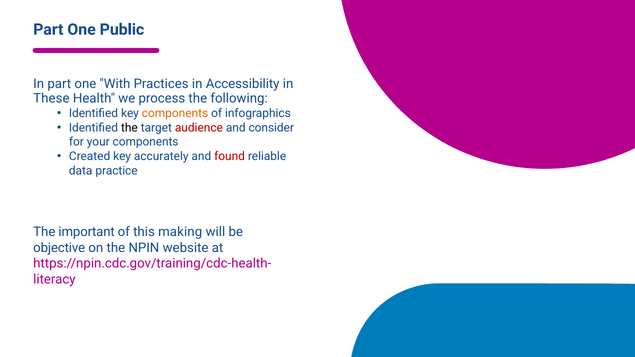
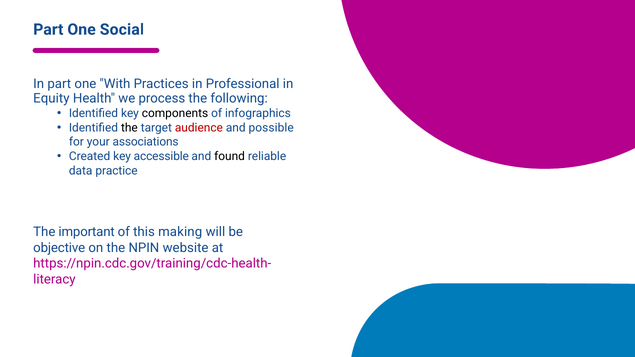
Public: Public -> Social (122, 30)
Accessibility: Accessibility -> Professional (243, 84)
These: These -> Equity (51, 98)
components colour: orange -> black (175, 114)
consider: consider -> possible (271, 128)
your components: components -> associations (146, 142)
accurately: accurately -> accessible (161, 156)
found colour: red -> black (230, 156)
